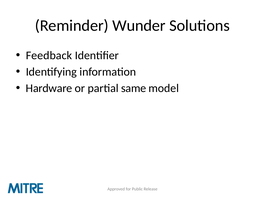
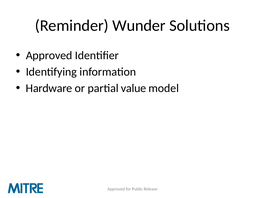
Feedback: Feedback -> Approved (49, 56)
same: same -> value (134, 89)
